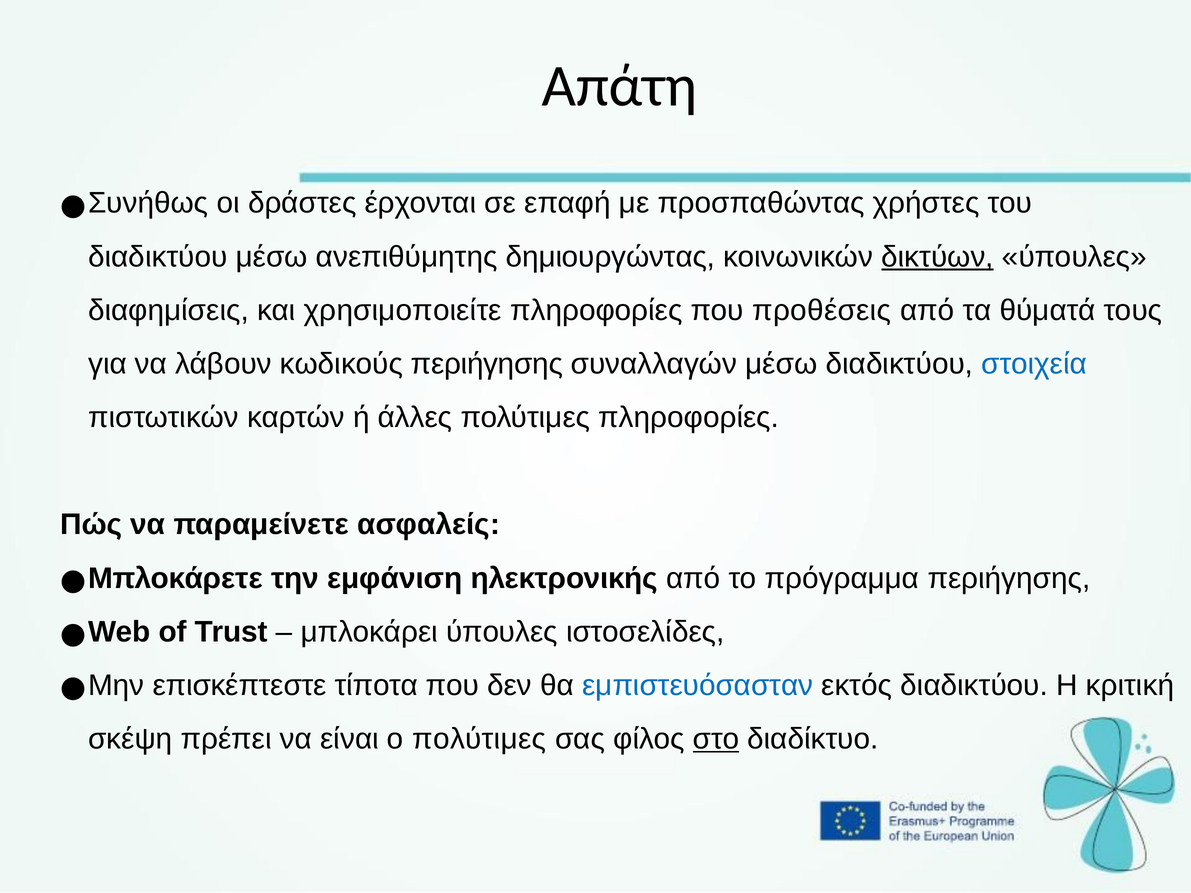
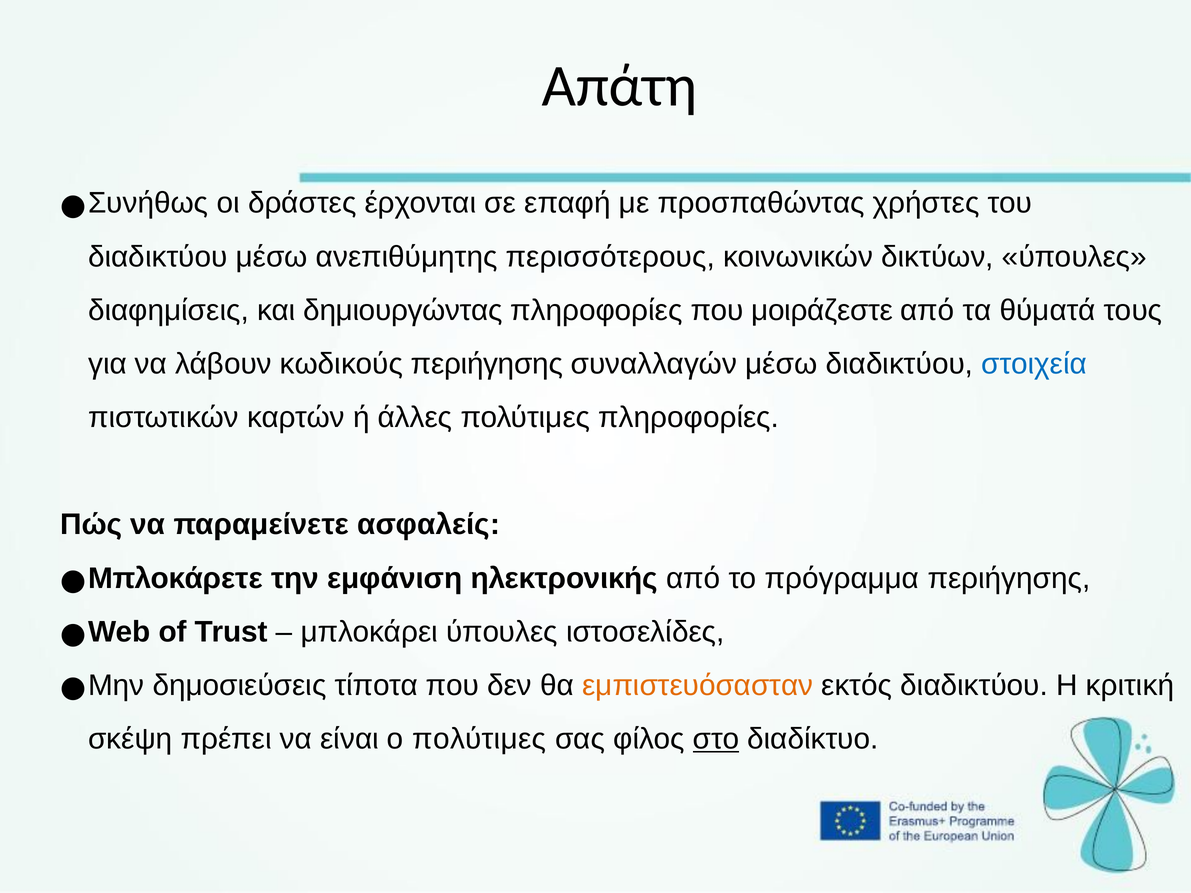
δημιουργώντας: δημιουργώντας -> περισσότερους (610, 257)
δικτύων underline: present -> none (938, 257)
χρησιμοποιείτε: χρησιμοποιείτε -> δημιουργώντας (403, 310)
προθέσεις: προθέσεις -> μοιράζεστε (822, 310)
επισκέπτεστε: επισκέπτεστε -> δημοσιεύσεις (240, 686)
εμπιστευόσασταν colour: blue -> orange (698, 686)
